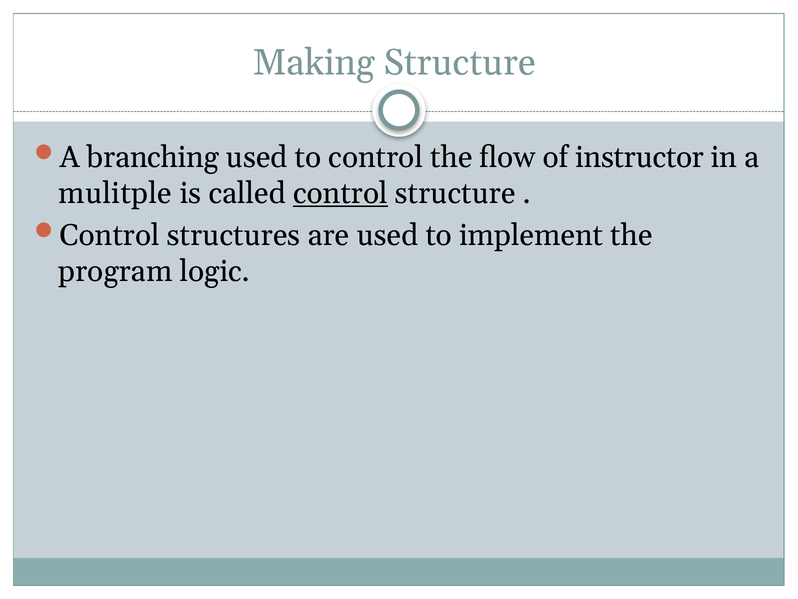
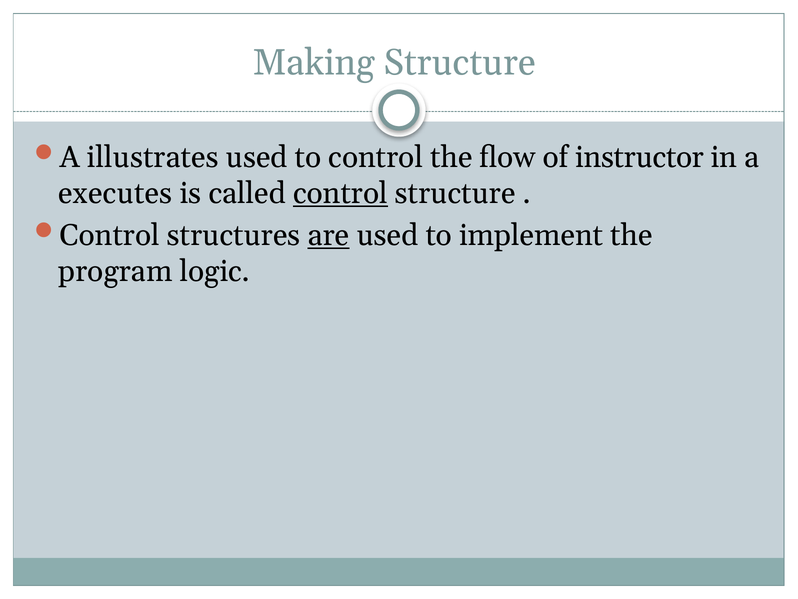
branching: branching -> illustrates (153, 157)
mulitple: mulitple -> executes (115, 193)
are underline: none -> present (328, 235)
